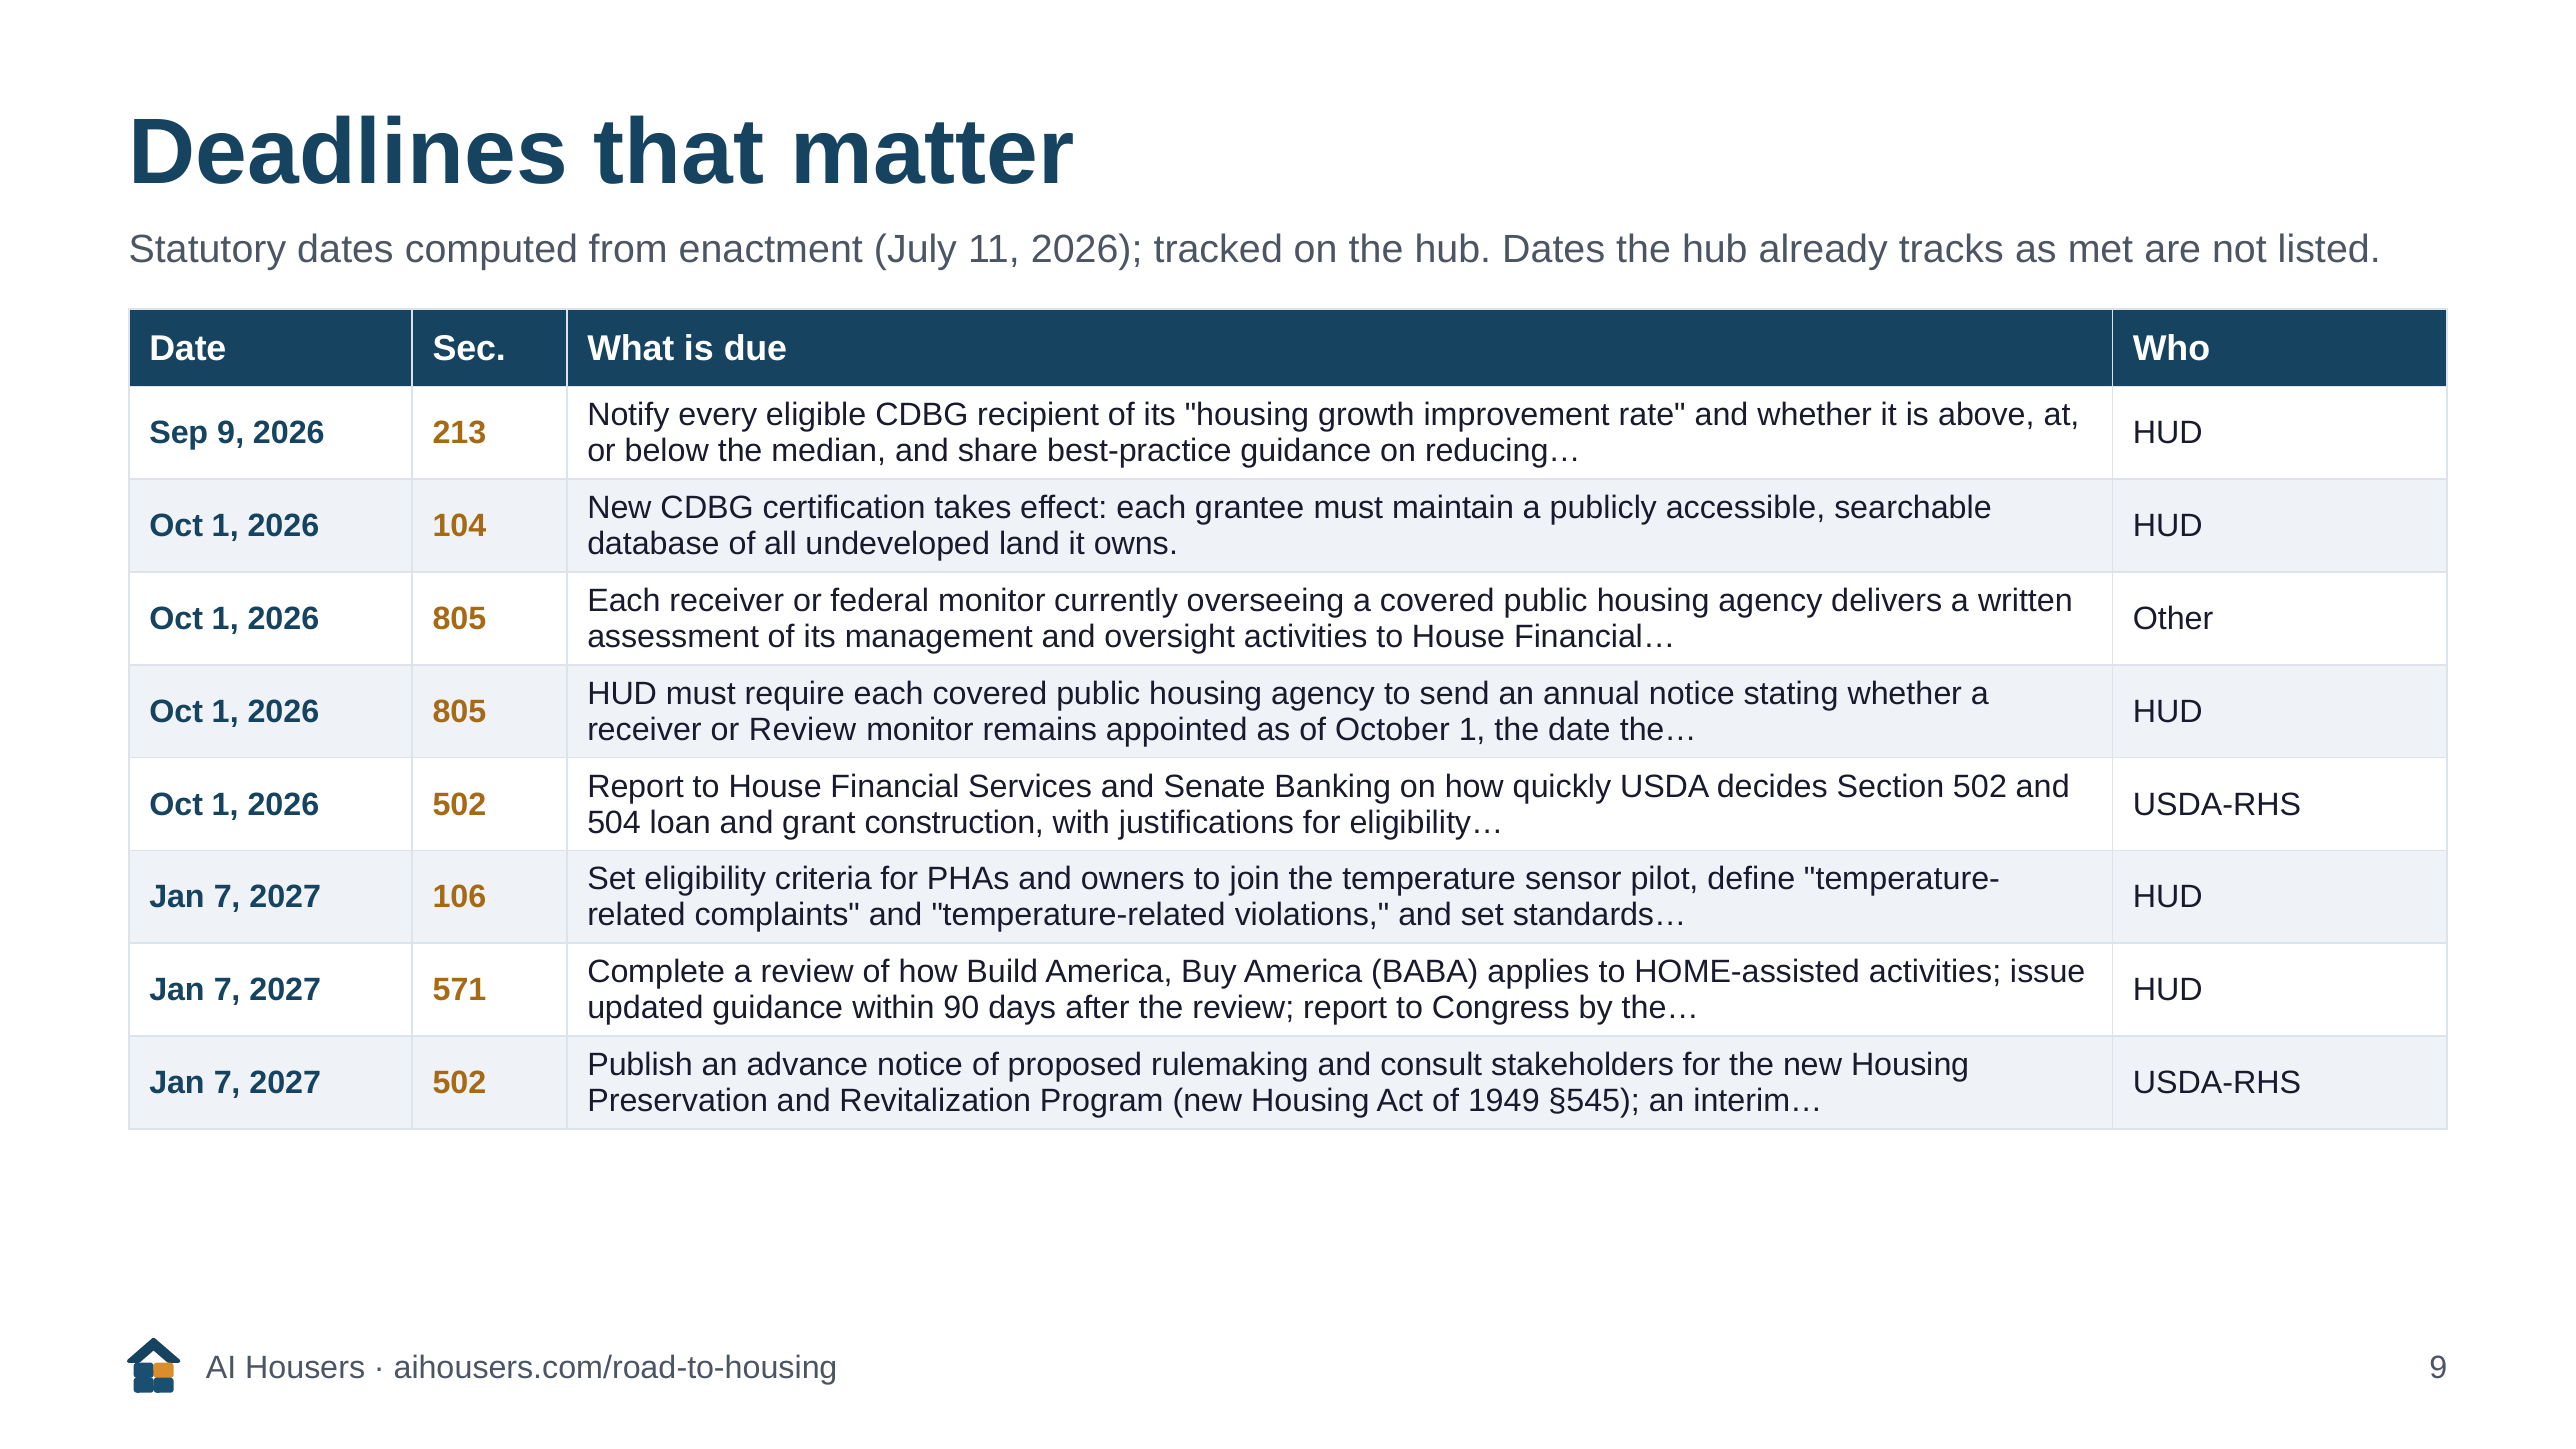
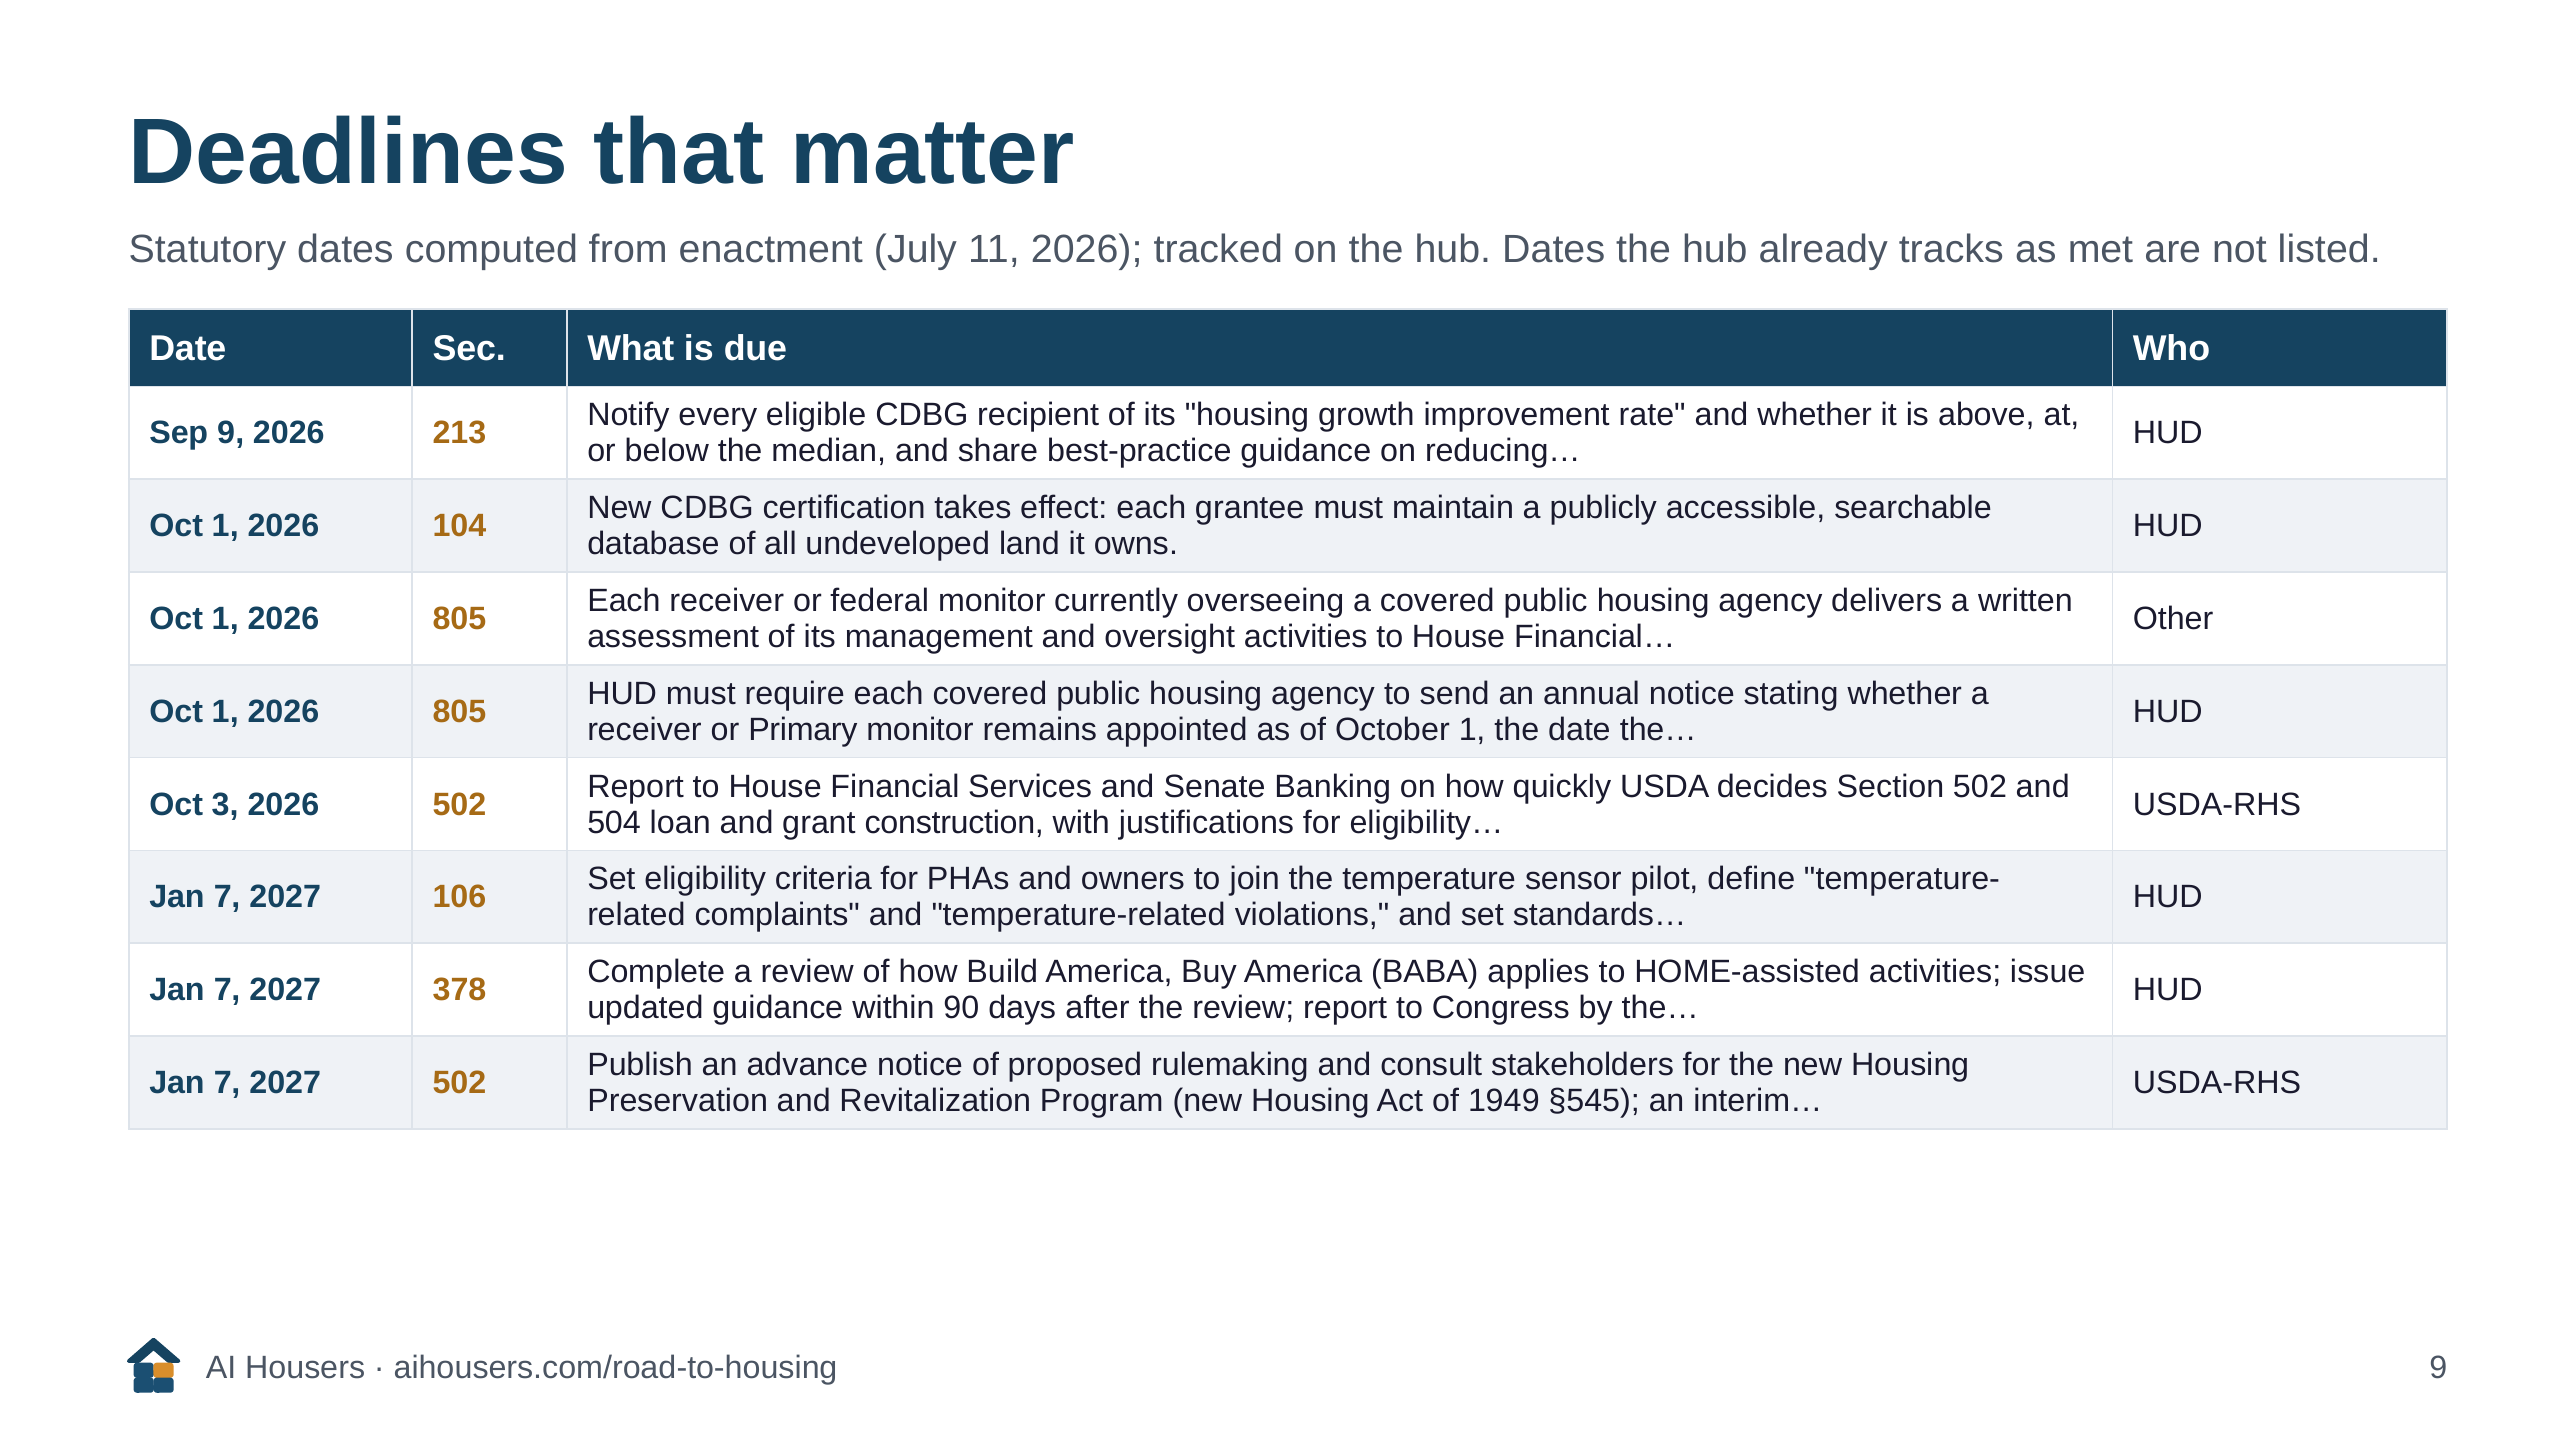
or Review: Review -> Primary (803, 730)
1: 1 -> 3 (225, 804)
571: 571 -> 378 (460, 990)
